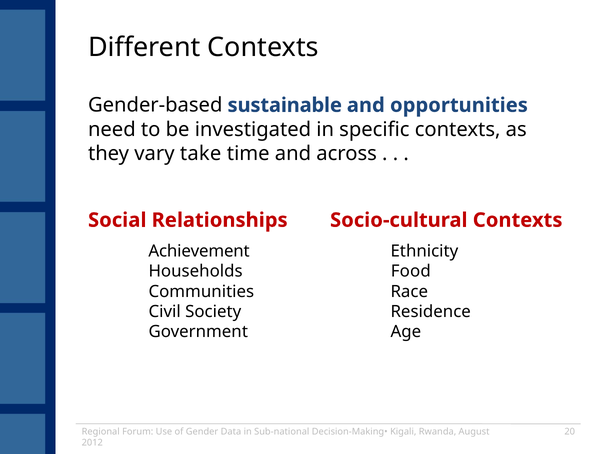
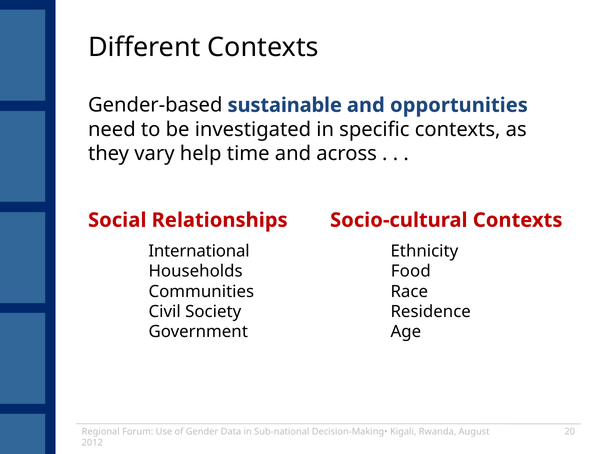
take: take -> help (201, 154)
Achievement: Achievement -> International (199, 251)
